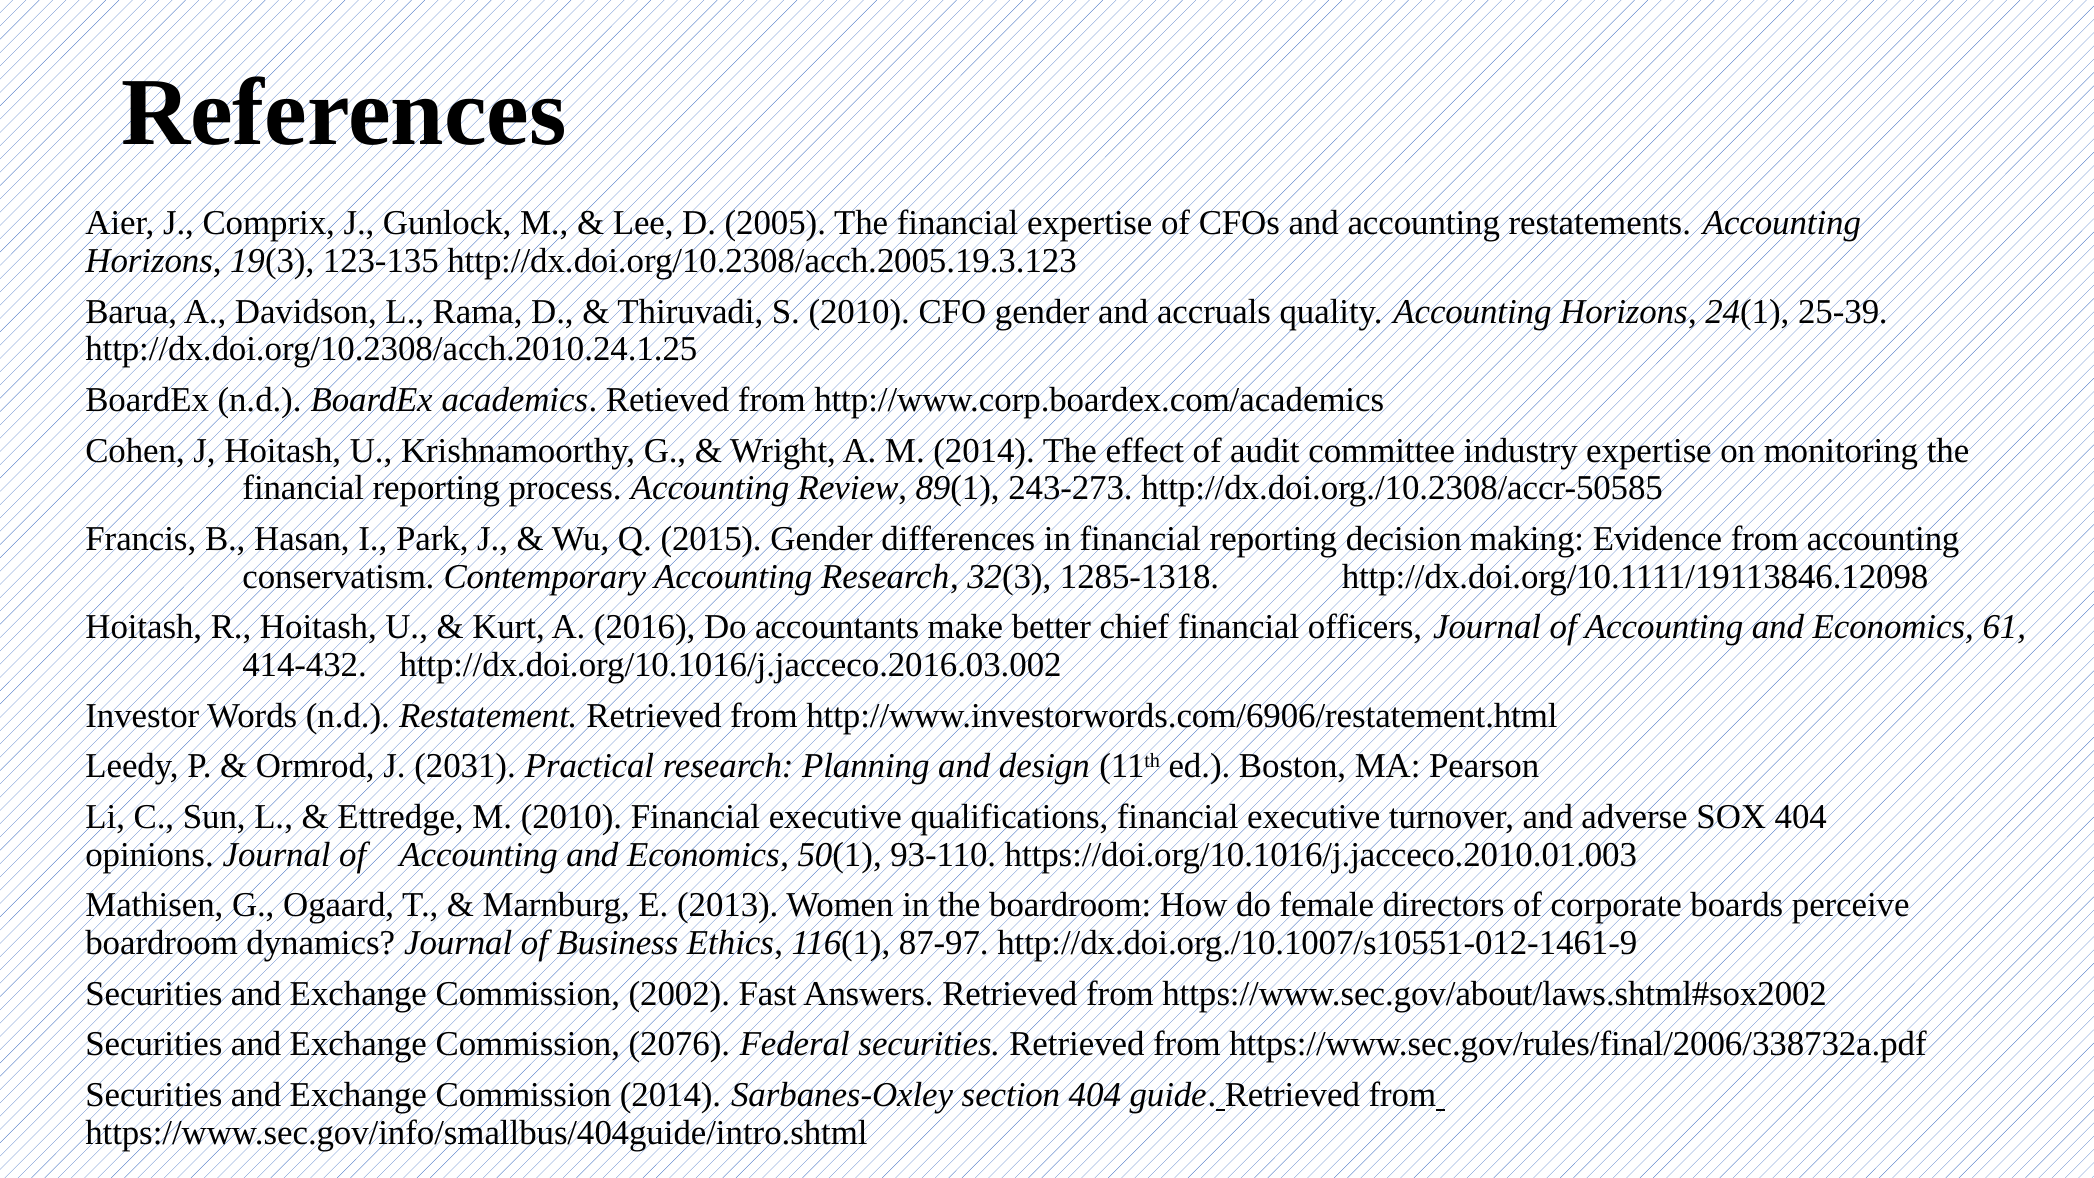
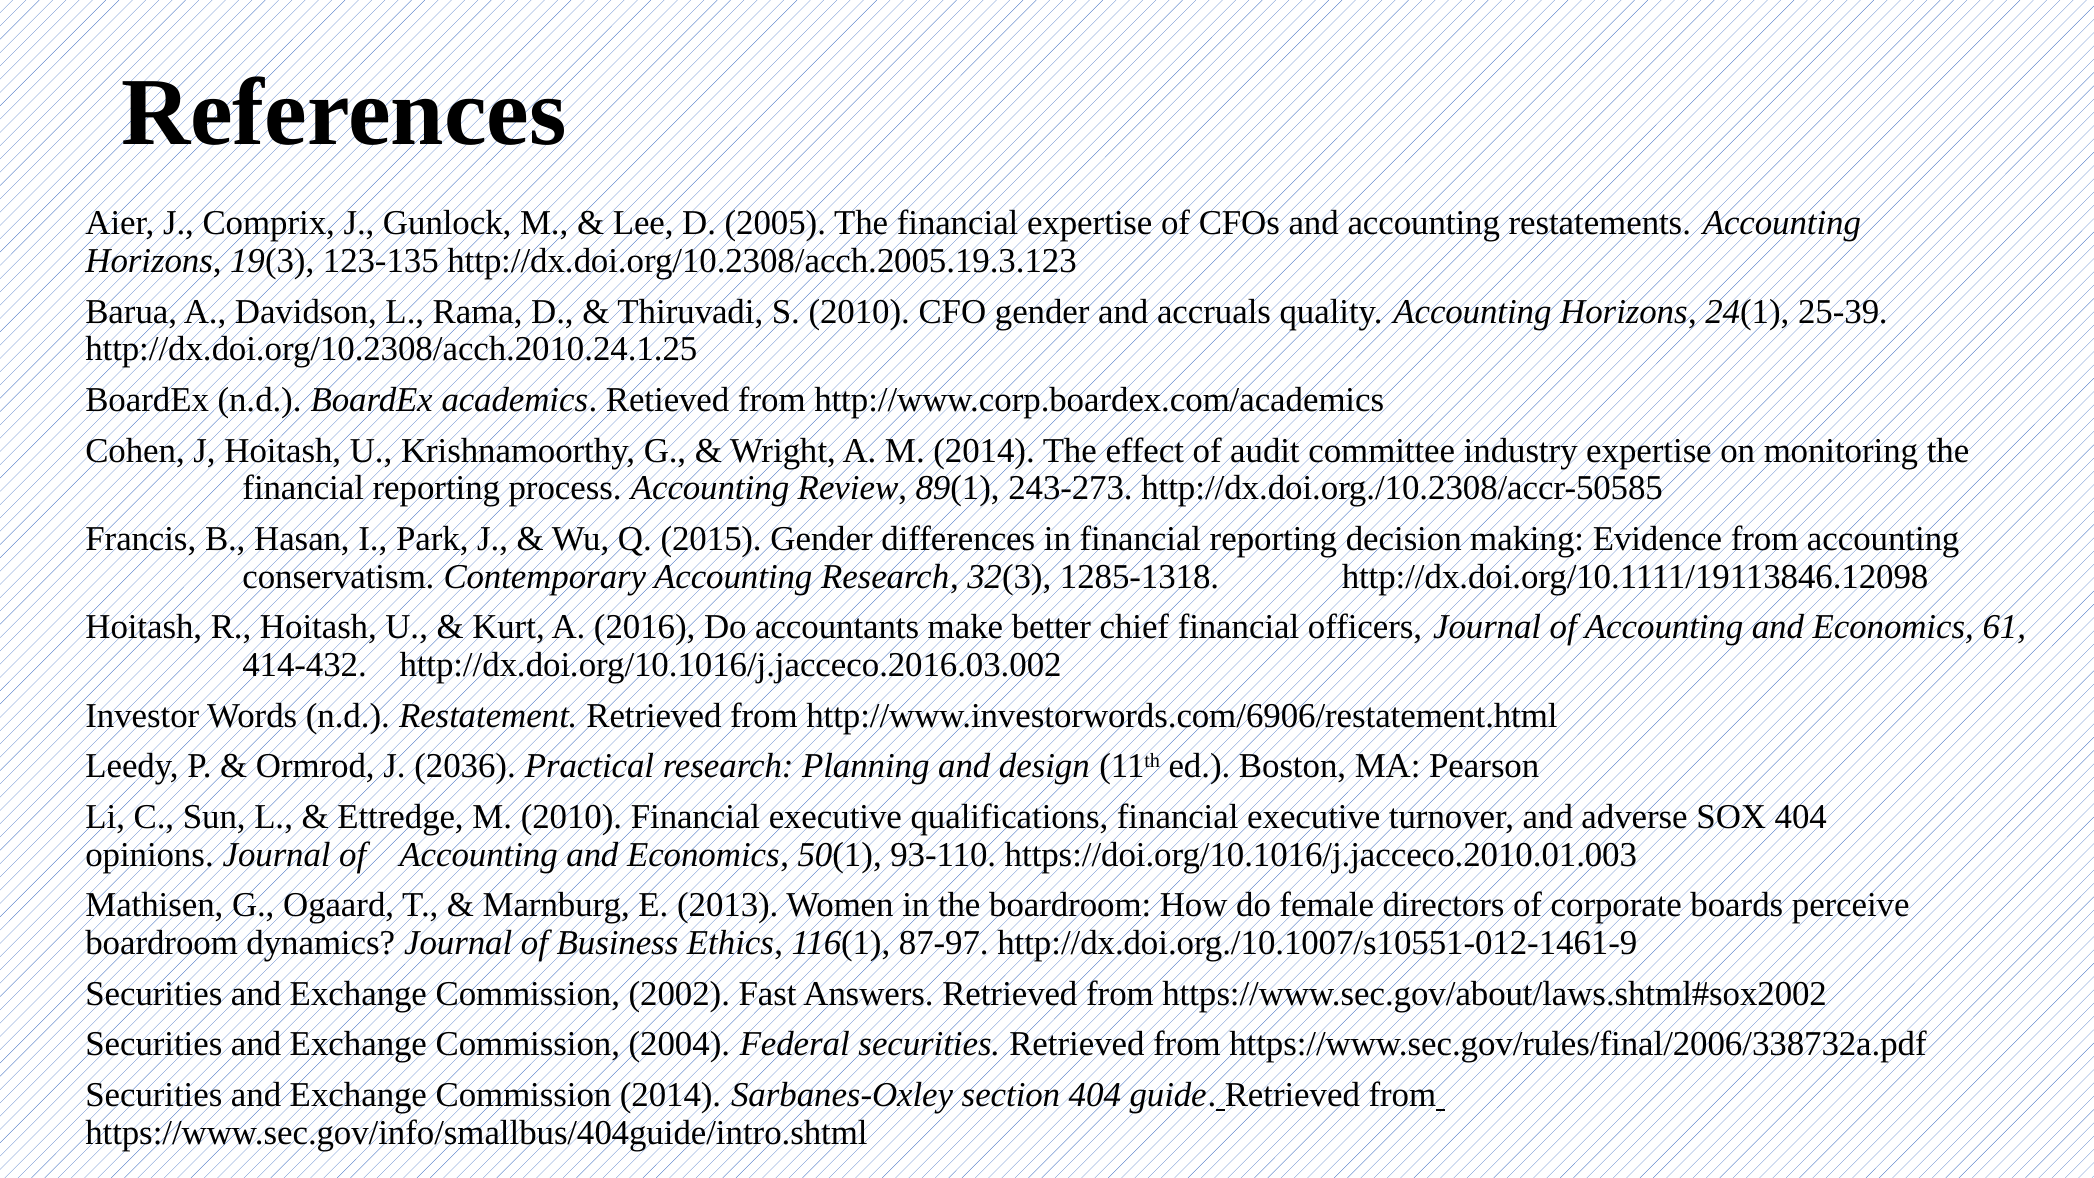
2031: 2031 -> 2036 (465, 766)
2076: 2076 -> 2004 (679, 1044)
